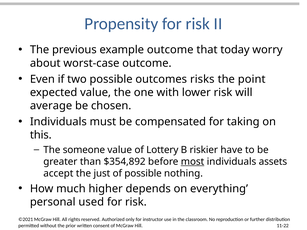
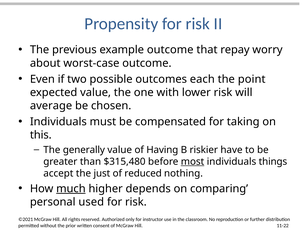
today: today -> repay (235, 50)
risks: risks -> each (202, 79)
someone: someone -> generally (84, 150)
Lottery: Lottery -> Having (162, 150)
$354,892: $354,892 -> $315,480 (125, 162)
assets: assets -> things (273, 162)
of possible: possible -> reduced (143, 173)
much underline: none -> present (71, 189)
everything: everything -> comparing (219, 189)
